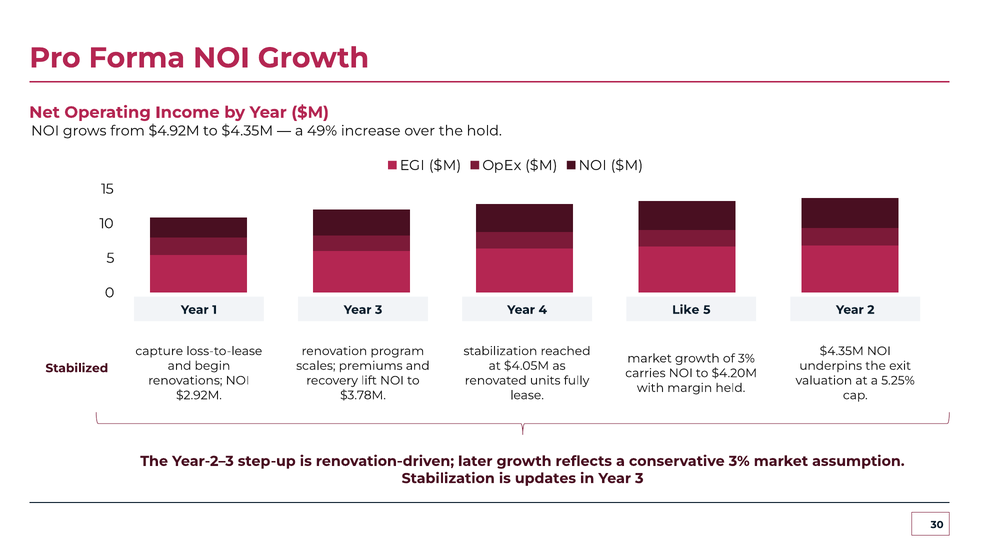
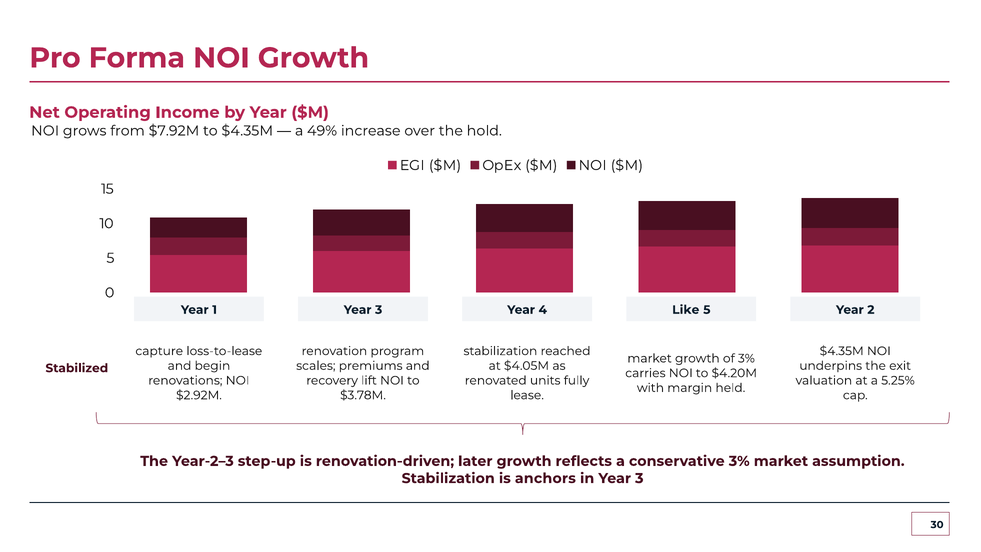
$4.92M: $4.92M -> $7.92M (174, 131)
updates: updates -> anchors (545, 478)
